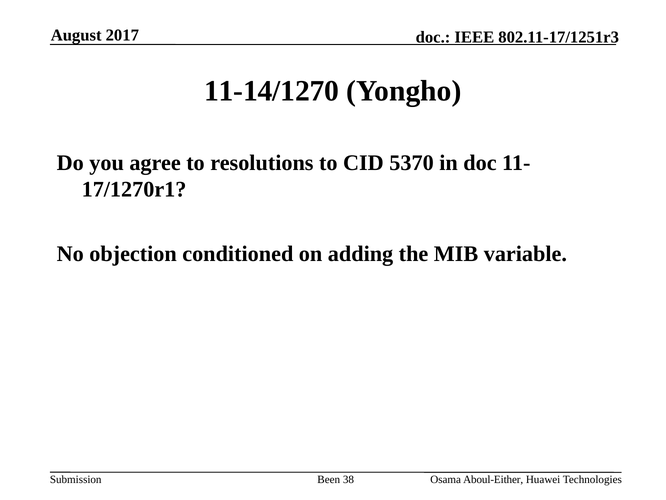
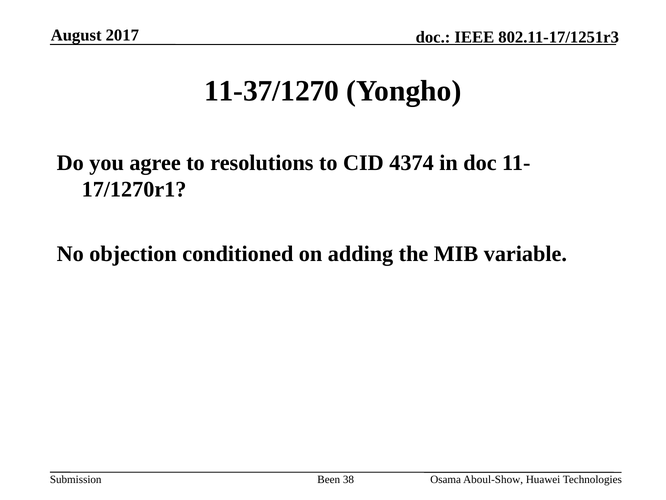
11-14/1270: 11-14/1270 -> 11-37/1270 (272, 91)
5370: 5370 -> 4374 (412, 163)
Aboul-Either: Aboul-Either -> Aboul-Show (493, 479)
